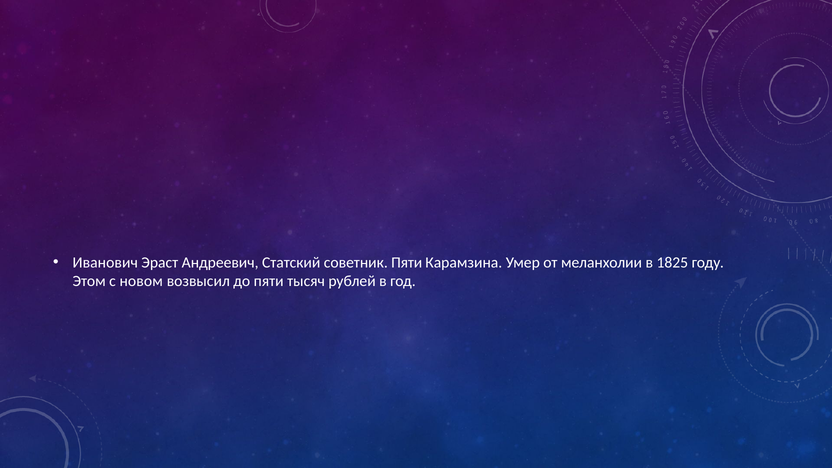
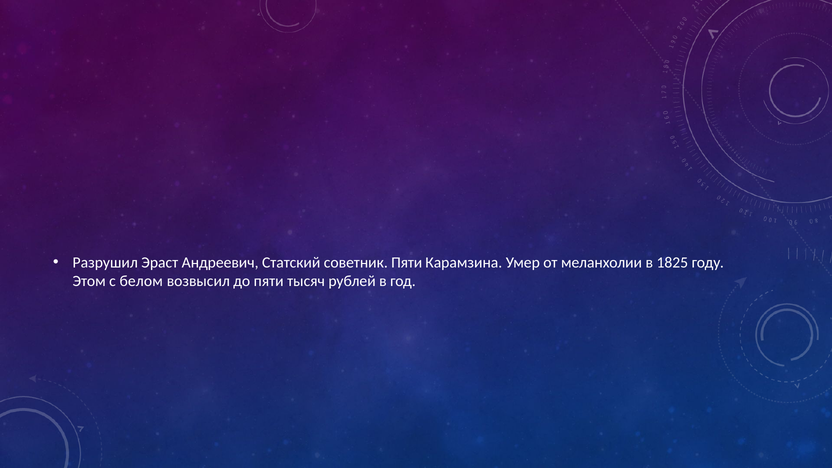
Иванович: Иванович -> Разрушил (105, 262)
новом: новом -> белом (141, 281)
